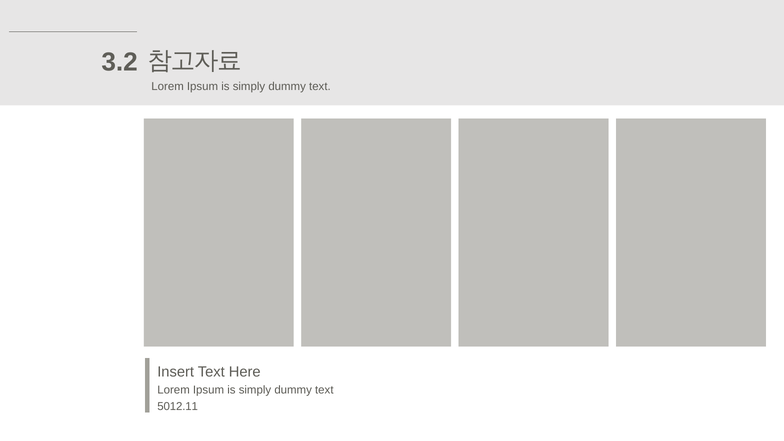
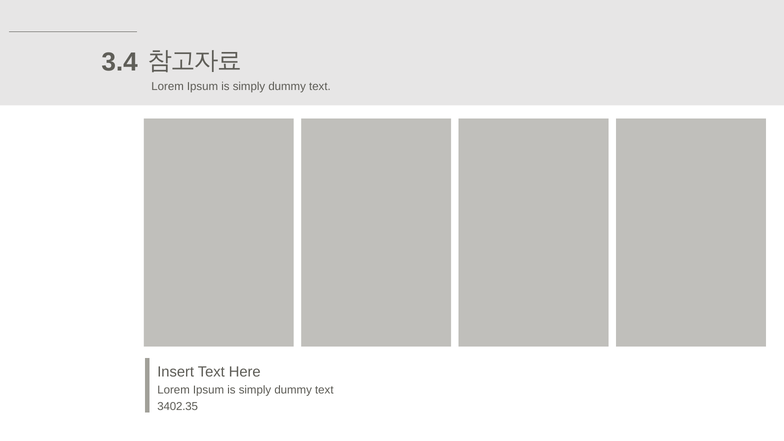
3.2: 3.2 -> 3.4 (120, 62)
5012.11: 5012.11 -> 3402.35 (178, 406)
